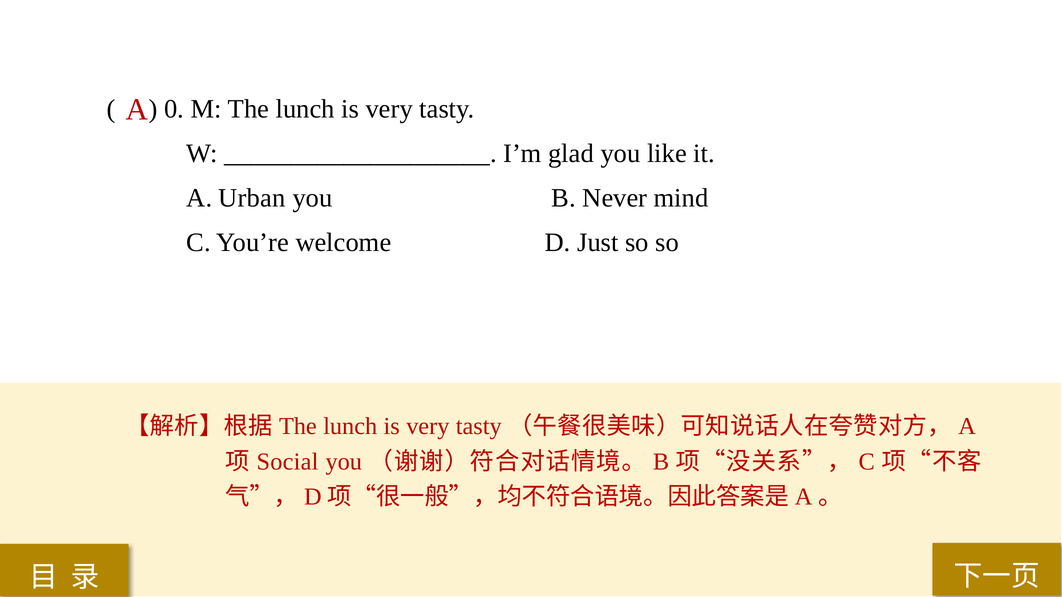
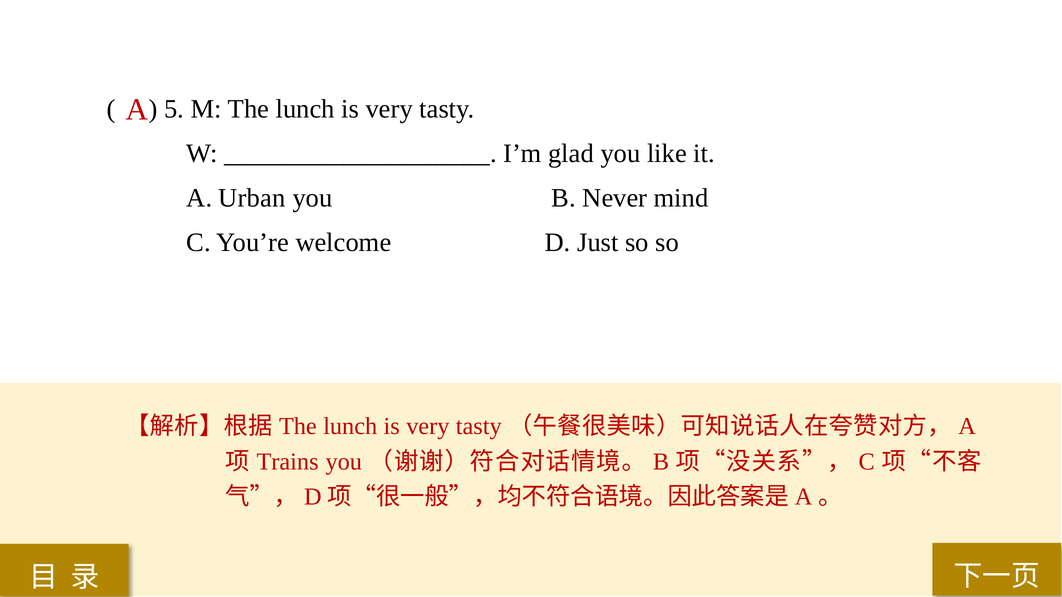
0: 0 -> 5 (174, 109)
Social: Social -> Trains (288, 462)
